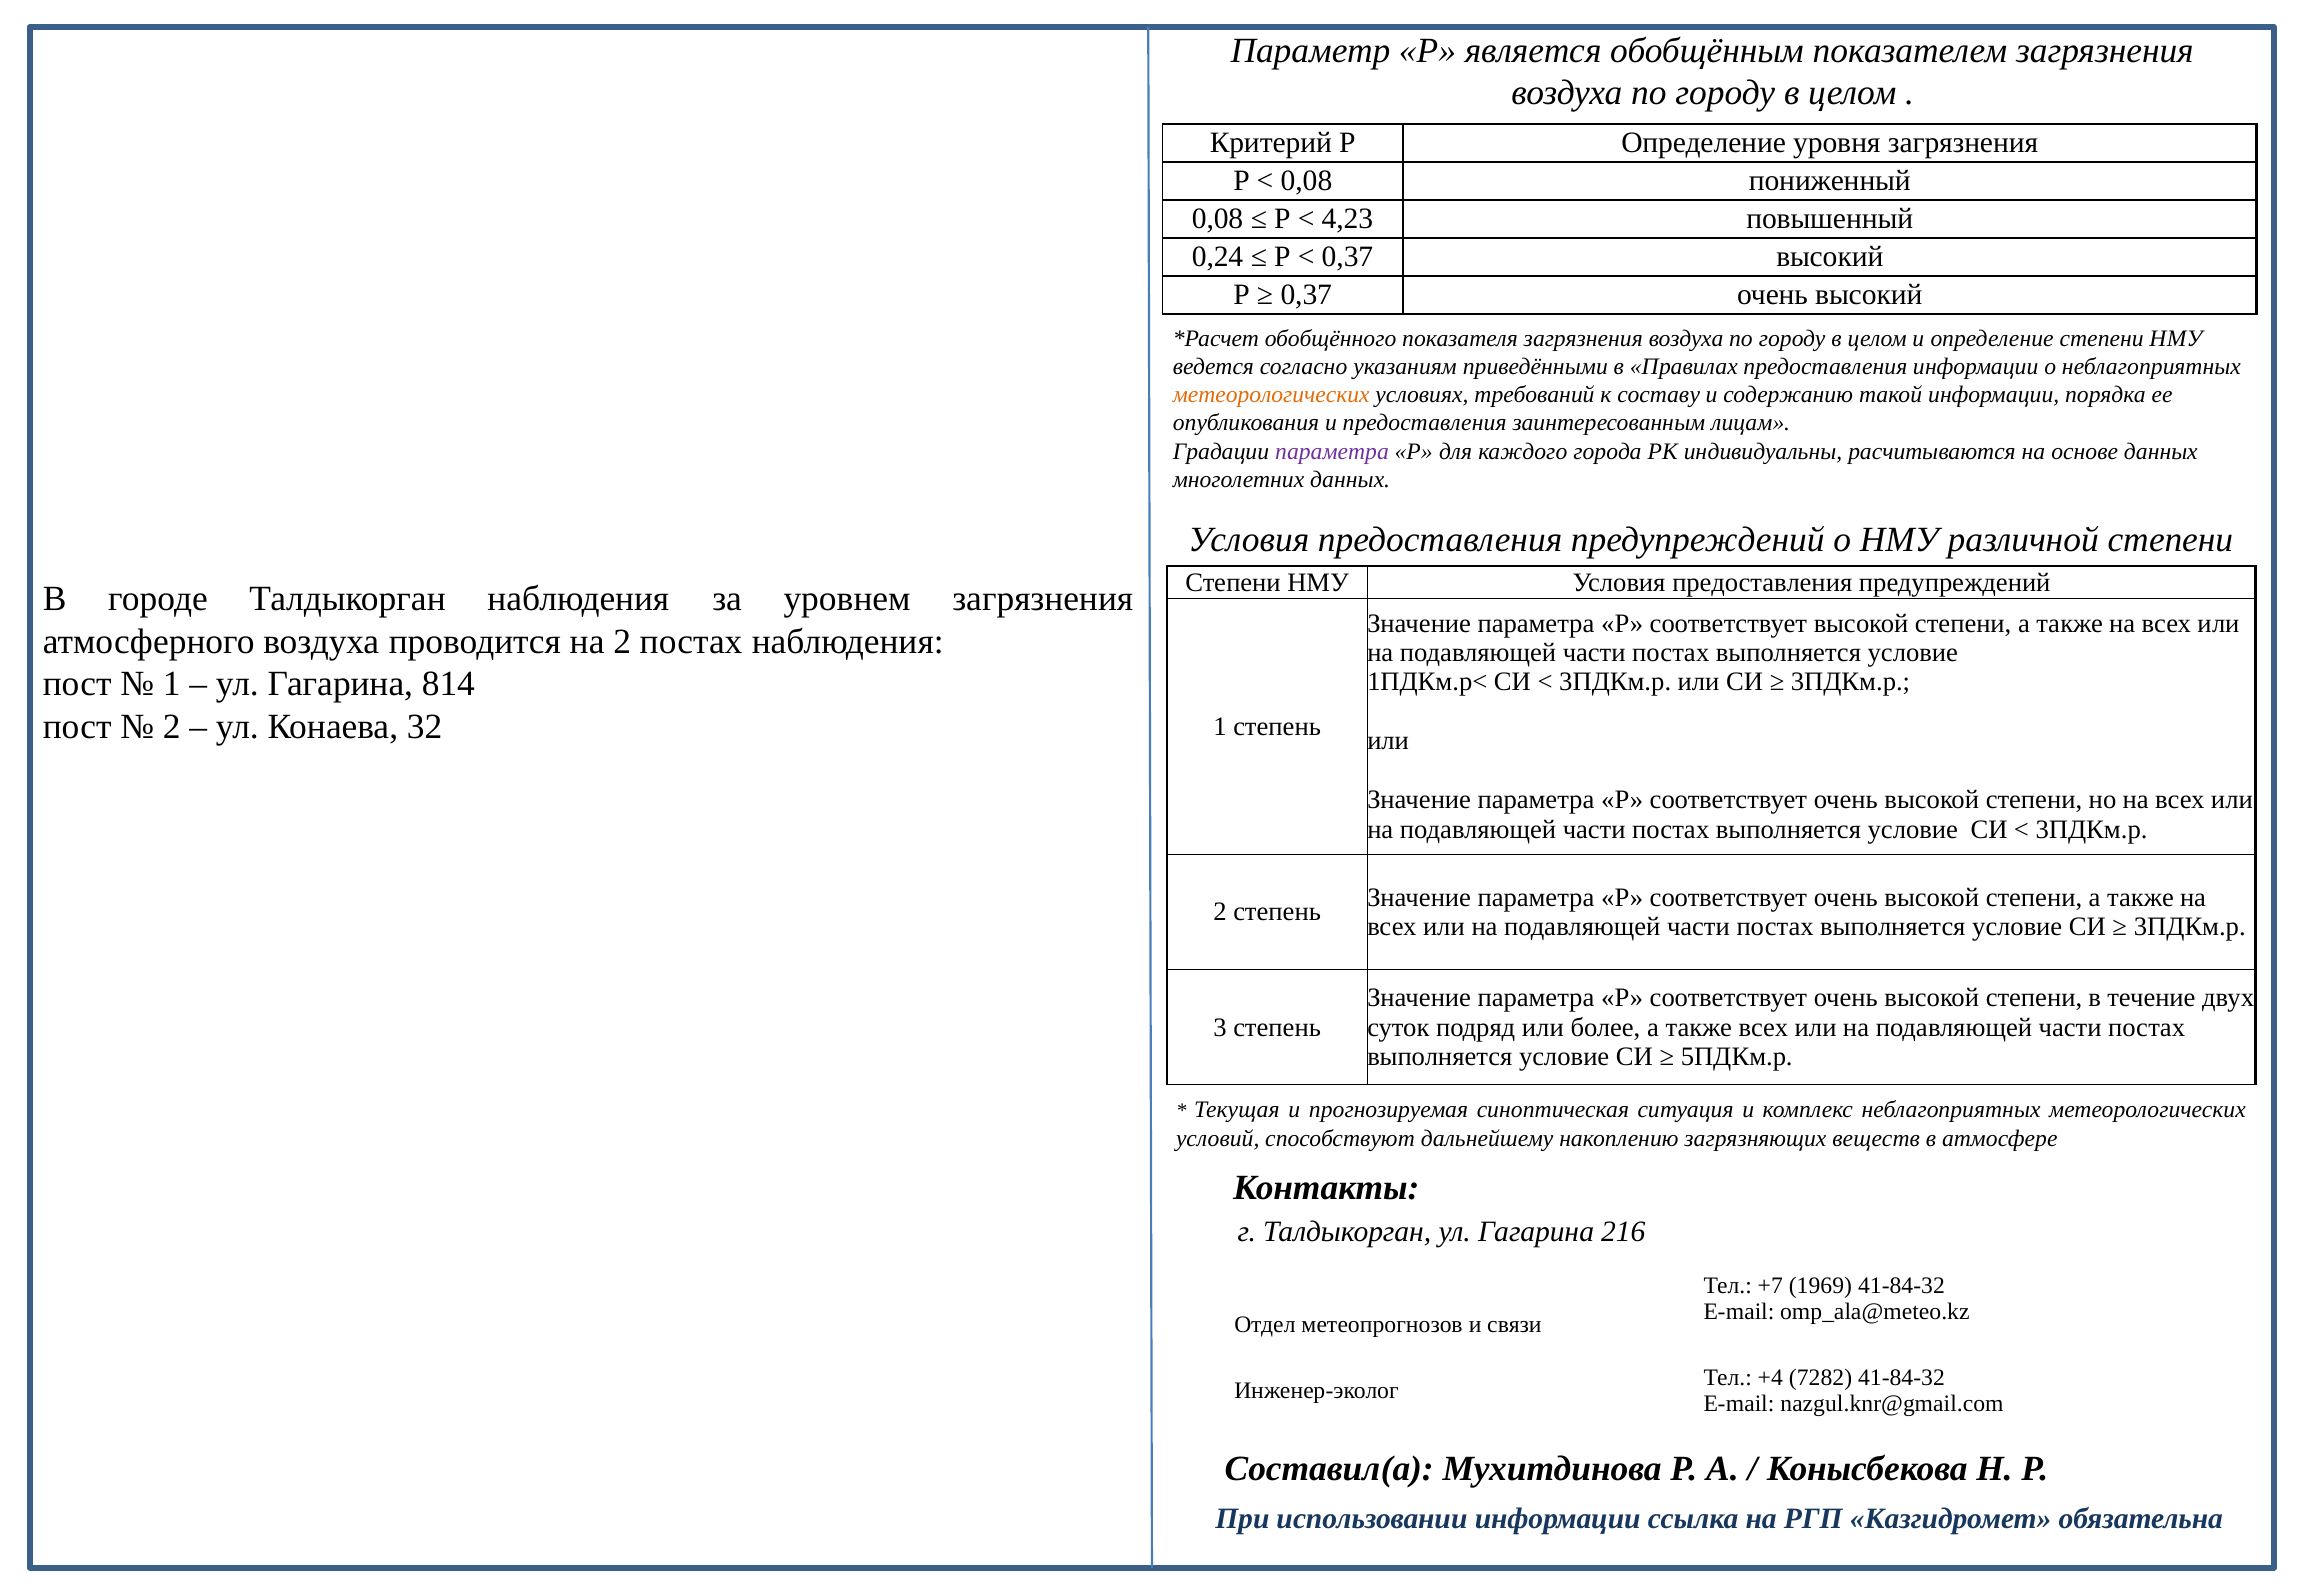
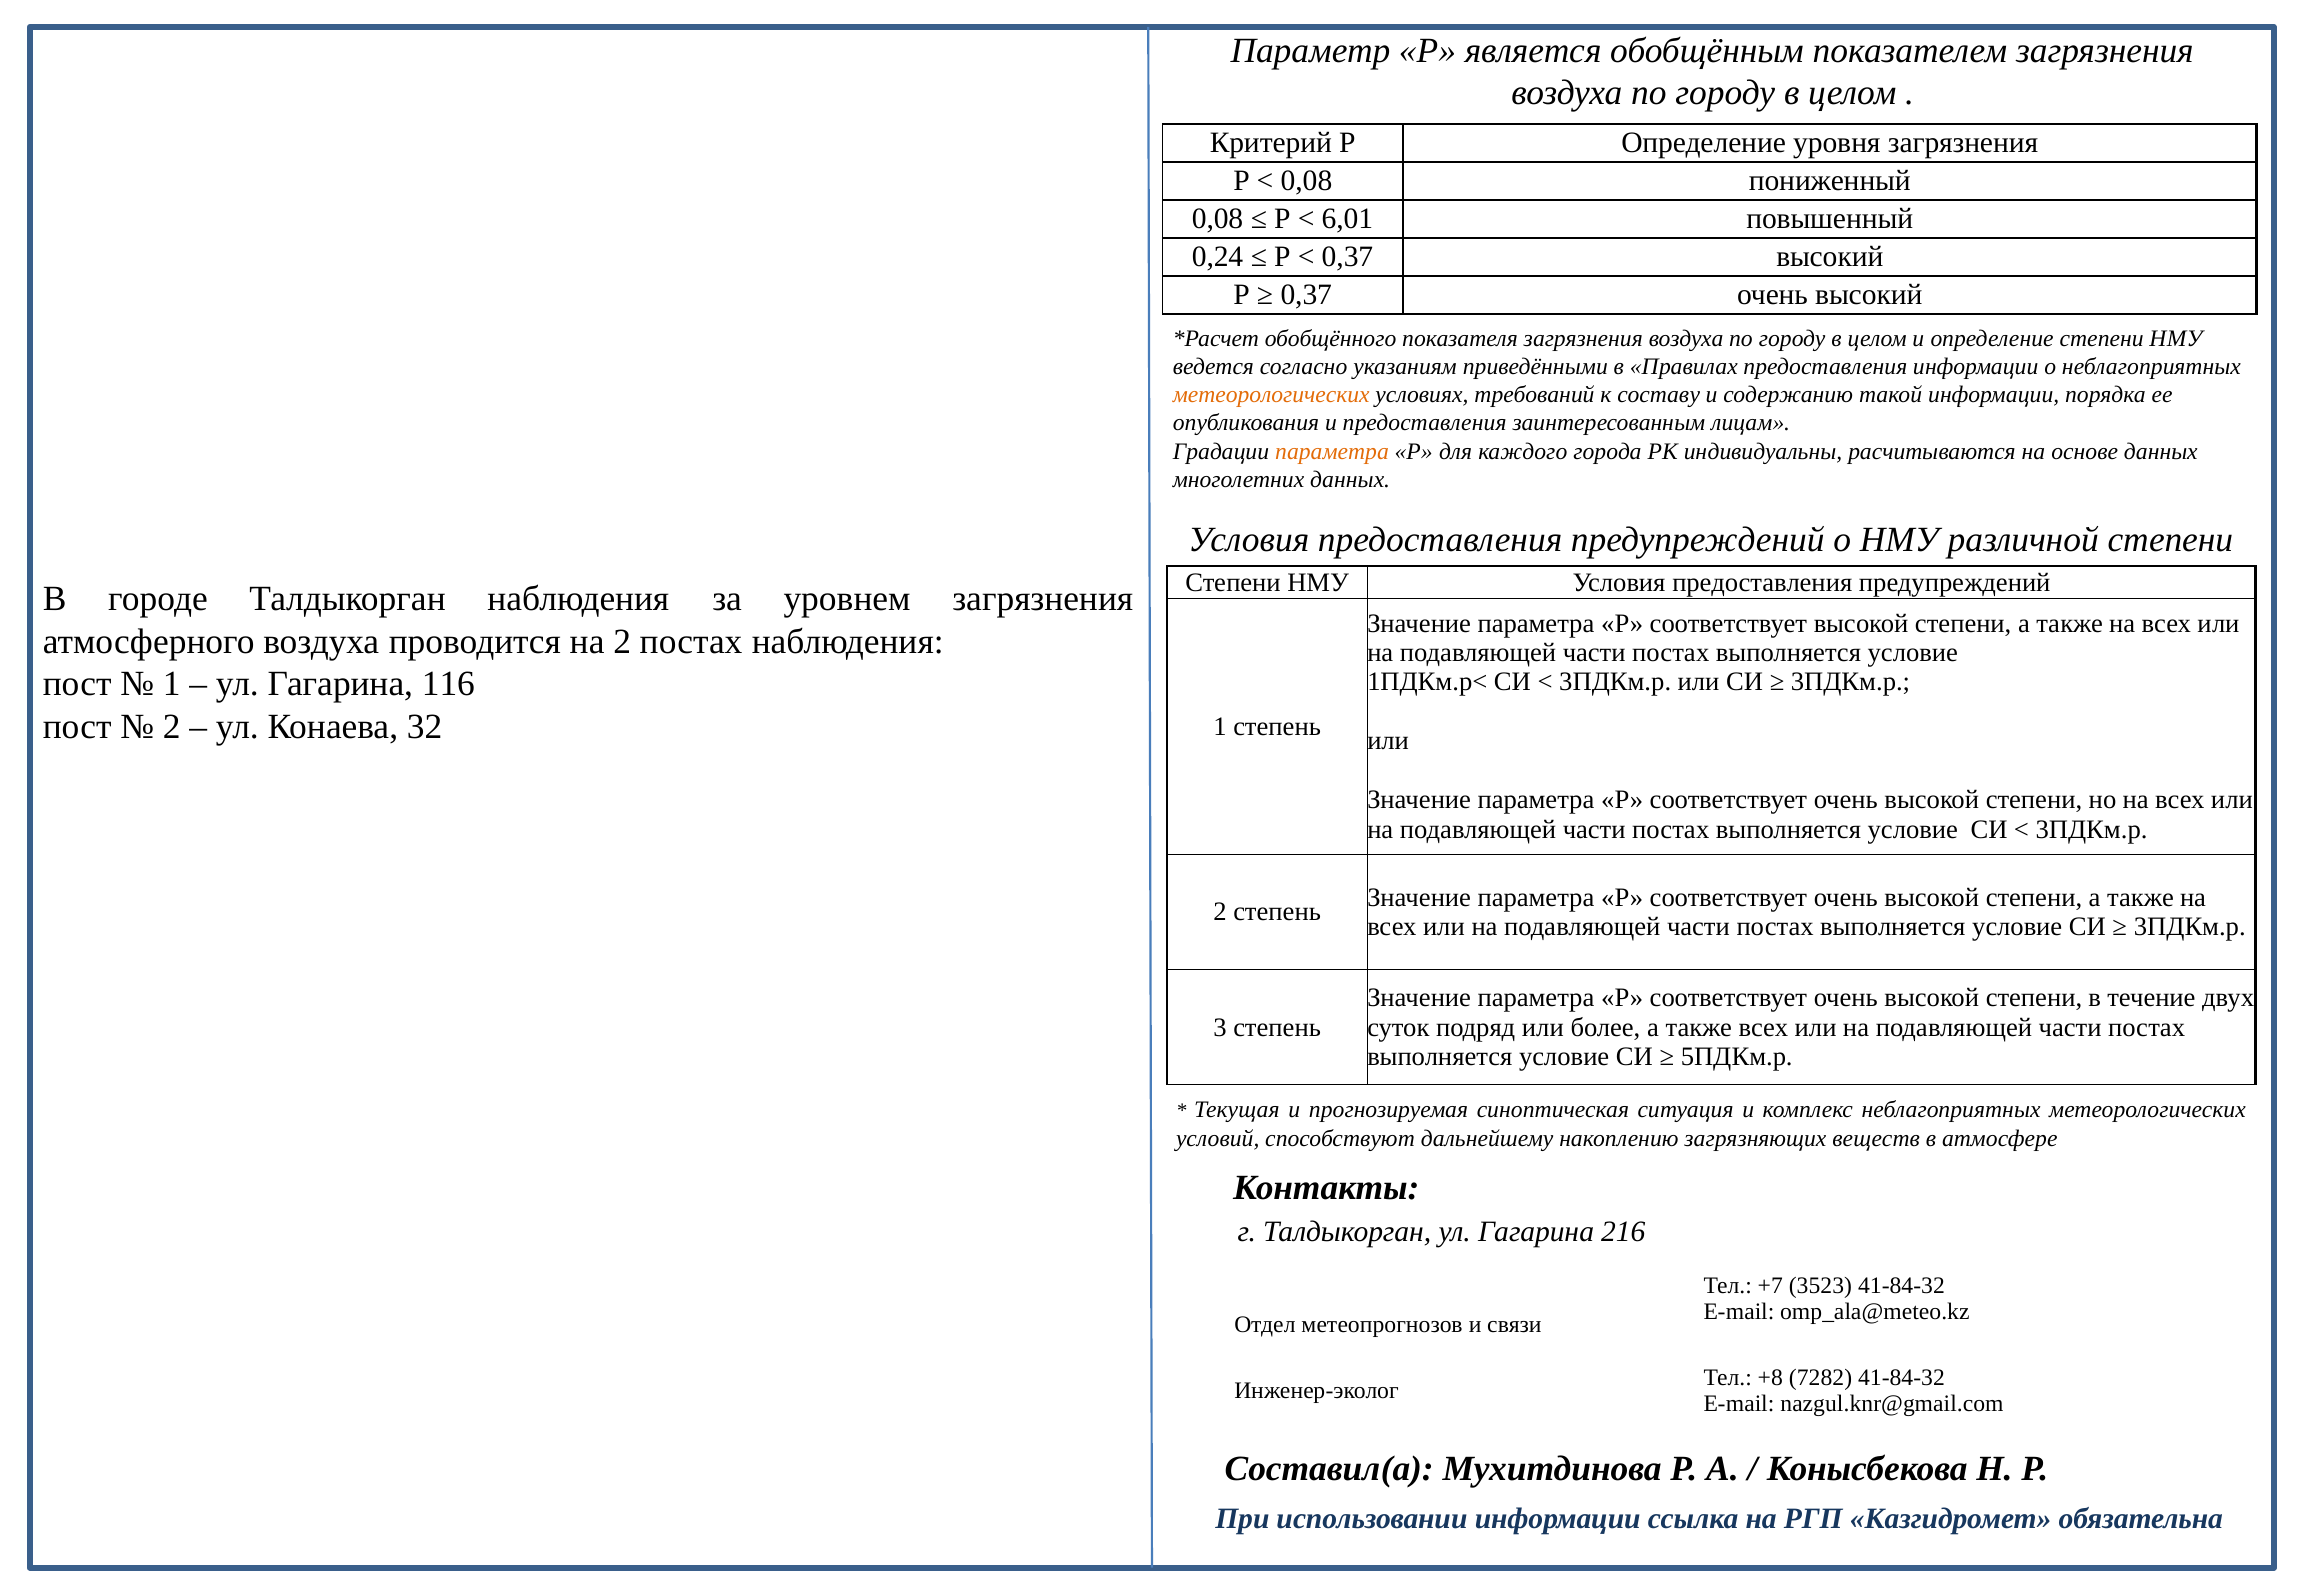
4,23: 4,23 -> 6,01 (1347, 219)
параметра colour: purple -> orange (1332, 451)
814: 814 -> 116 (448, 684)
1969: 1969 -> 3523 (1820, 1286)
+4: +4 -> +8 (1770, 1378)
